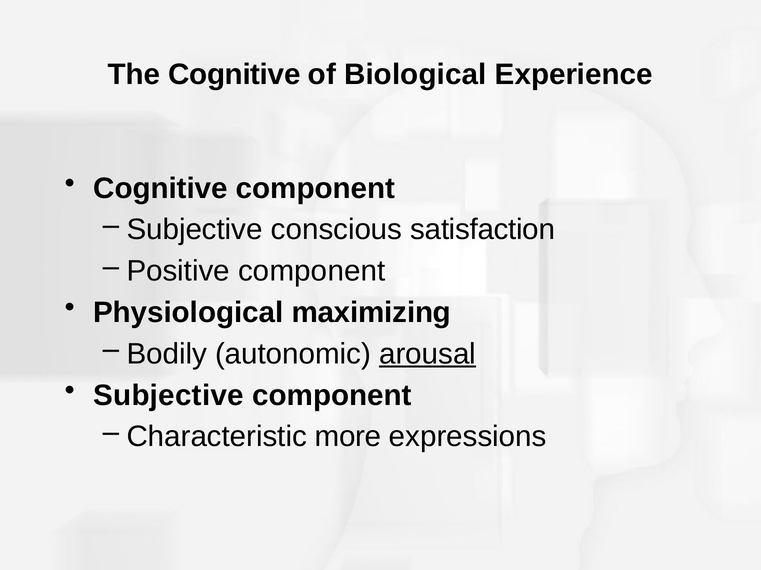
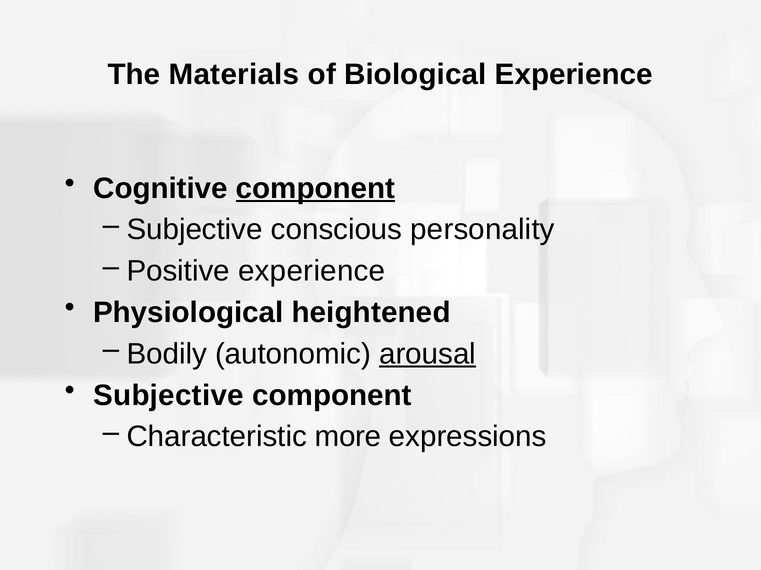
The Cognitive: Cognitive -> Materials (234, 74)
component underline: none -> present (315, 189)
satisfaction: satisfaction -> personality (483, 230)
Positive component: component -> experience (312, 271)
maximizing: maximizing -> heightened (371, 313)
